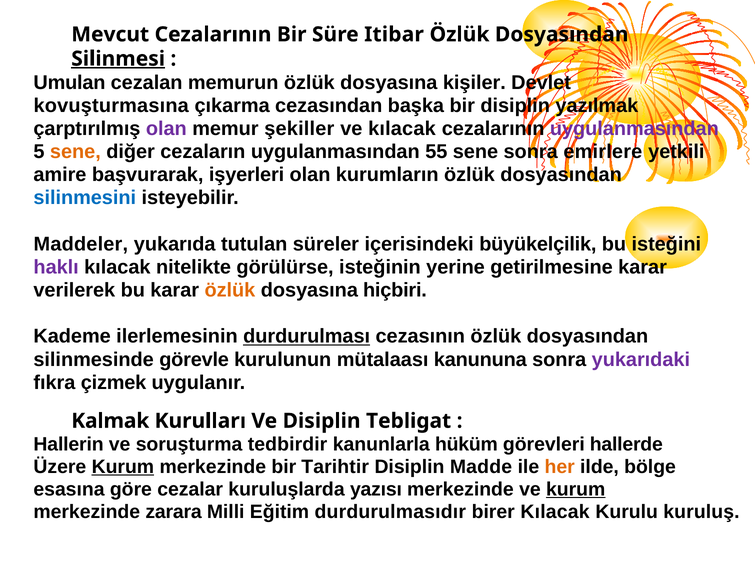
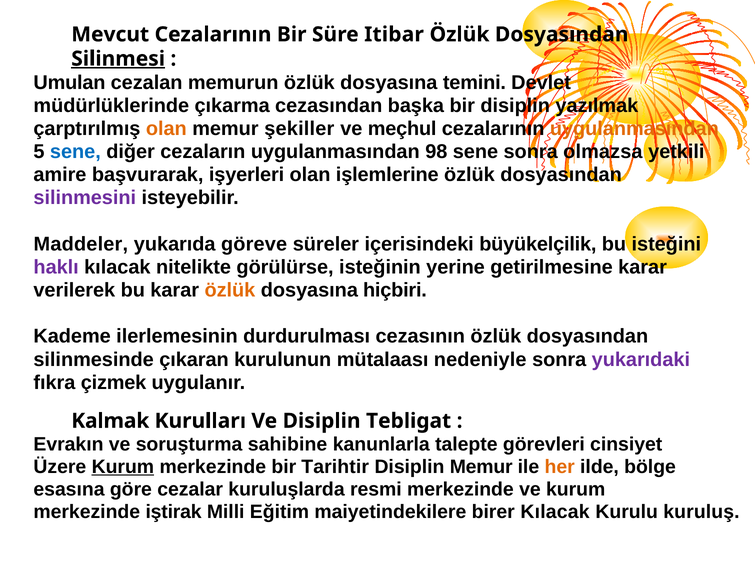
kişiler: kişiler -> temini (474, 82)
kovuşturmasına: kovuşturmasına -> müdürlüklerinde (111, 106)
olan colour: purple -> orange (166, 129)
ve kılacak: kılacak -> meçhul (402, 129)
uygulanmasından colour: purple -> orange (634, 129)
sene colour: orange -> blue (75, 152)
55: 55 -> 98 (436, 152)
emirlere: emirlere -> olmazsa (603, 152)
kurumların: kurumların -> işlemlerine (387, 175)
silinmesini colour: blue -> purple (85, 198)
tutulan: tutulan -> göreve (254, 244)
durdurulması underline: present -> none (307, 337)
görevle: görevle -> çıkaran (194, 360)
kanununa: kanununa -> nedeniyle (480, 360)
Hallerin: Hallerin -> Evrakın (68, 444)
tedbirdir: tedbirdir -> sahibine (288, 444)
hüküm: hüküm -> talepte (466, 444)
hallerde: hallerde -> cinsiyet (626, 444)
Disiplin Madde: Madde -> Memur (481, 467)
yazısı: yazısı -> resmi (376, 490)
kurum underline: present -> none (576, 490)
zarara: zarara -> iştirak (174, 512)
durdurulmasıdır: durdurulmasıdır -> maiyetindekilere (390, 512)
